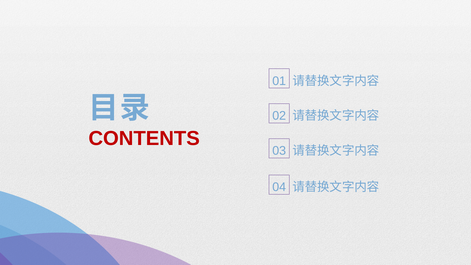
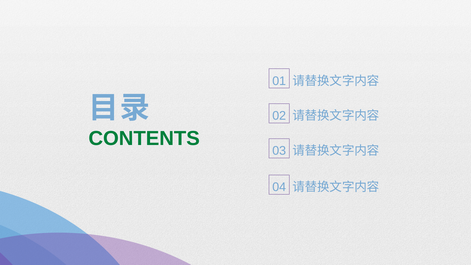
CONTENTS colour: red -> green (144, 138)
